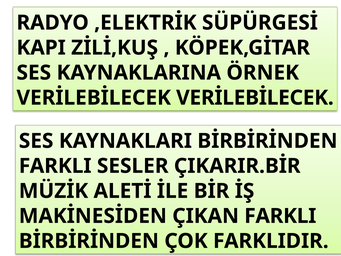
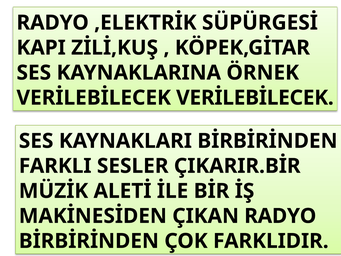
ÇIKAN FARKLI: FARKLI -> RADYO (280, 216)
